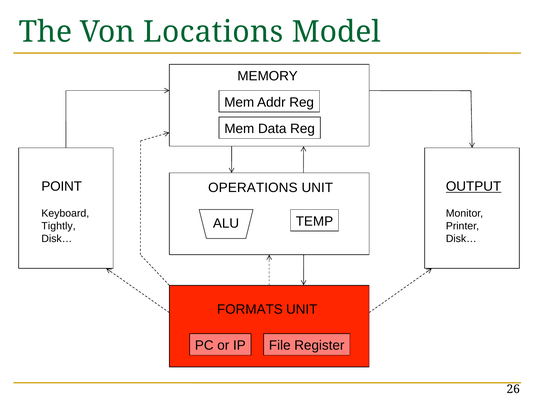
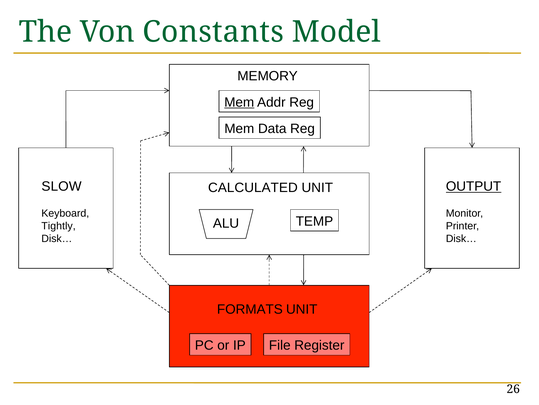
Locations: Locations -> Constants (213, 32)
Mem underline: none -> present (239, 102)
POINT: POINT -> SLOW (62, 186)
OPERATIONS: OPERATIONS -> CALCULATED (253, 187)
